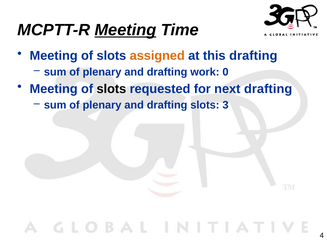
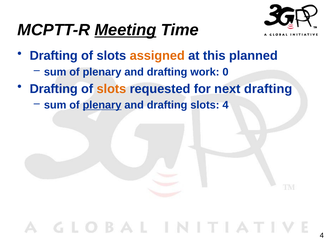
Meeting: Meeting -> Drafting (54, 55)
this drafting: drafting -> planned (253, 55)
Meeting: Meeting -> Drafting (54, 89)
slots colour: black -> orange (111, 89)
plenary underline: none -> present (102, 105)
slots 3: 3 -> 4 (225, 105)
